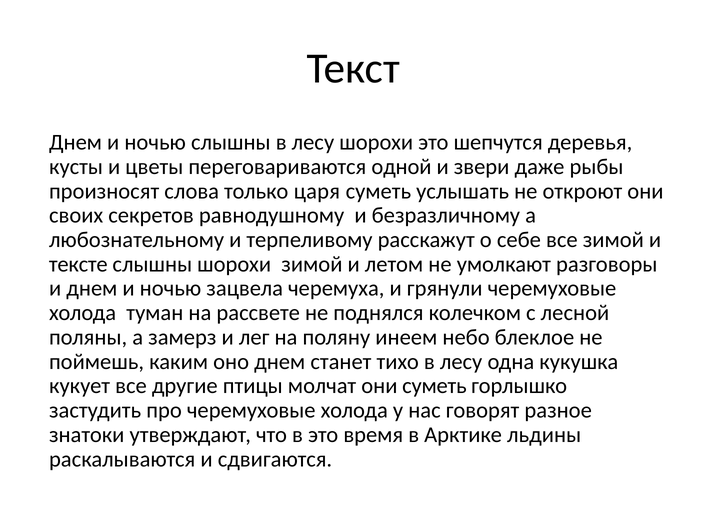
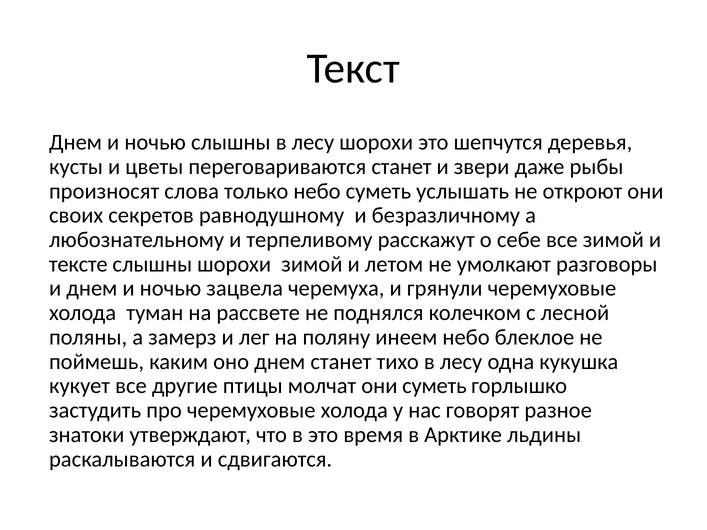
переговариваются одной: одной -> станет (401, 167)
только царя: царя -> небо (317, 191)
